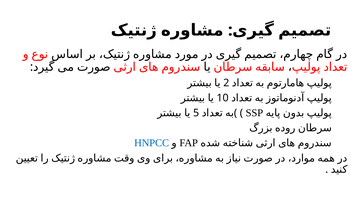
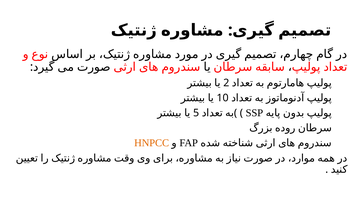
HNPCC colour: blue -> orange (152, 143)
